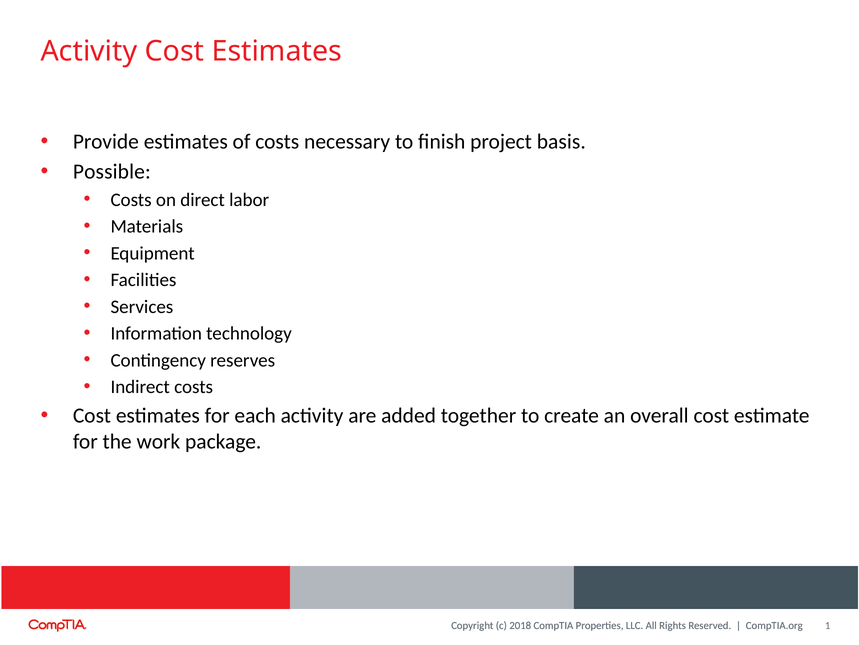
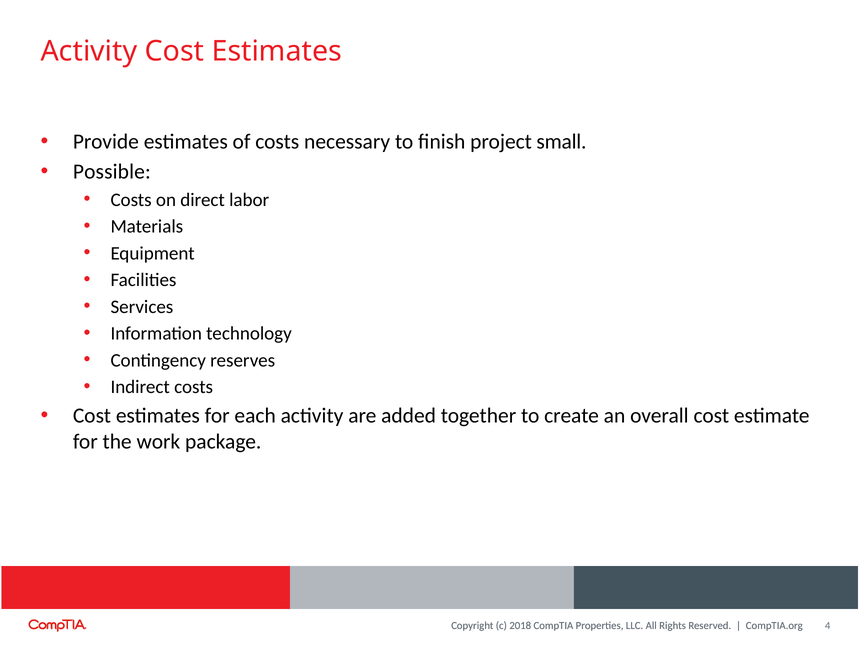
basis: basis -> small (561, 141)
1: 1 -> 4 (828, 625)
